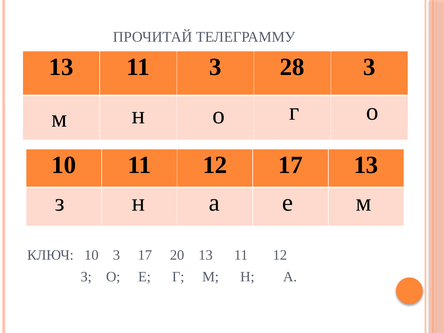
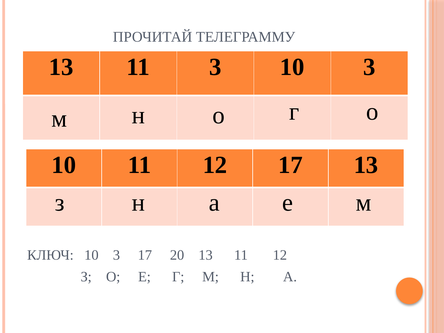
11 3 28: 28 -> 10 (292, 67)
